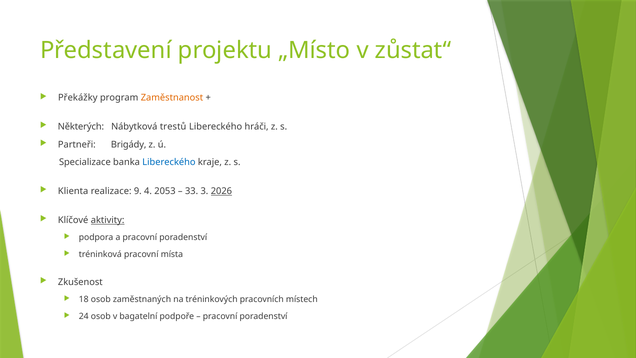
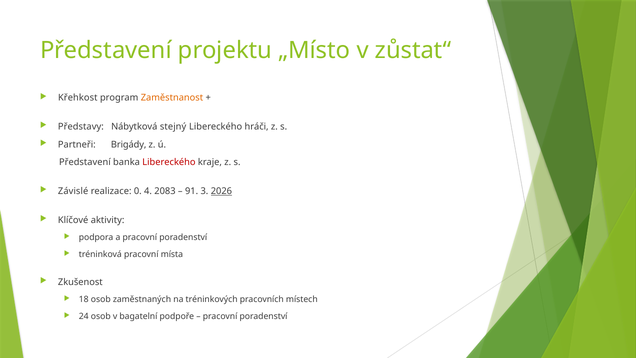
Překážky: Překážky -> Křehkost (78, 98)
Některých: Některých -> Představy (81, 127)
trestů: trestů -> stejný (173, 127)
Specializace: Specializace -> Představení (85, 162)
Libereckého colour: blue -> red (169, 162)
Klienta: Klienta -> Závislé (73, 191)
9: 9 -> 0 (138, 191)
2053: 2053 -> 2083 (165, 191)
33: 33 -> 91 (192, 191)
aktivity underline: present -> none (108, 220)
